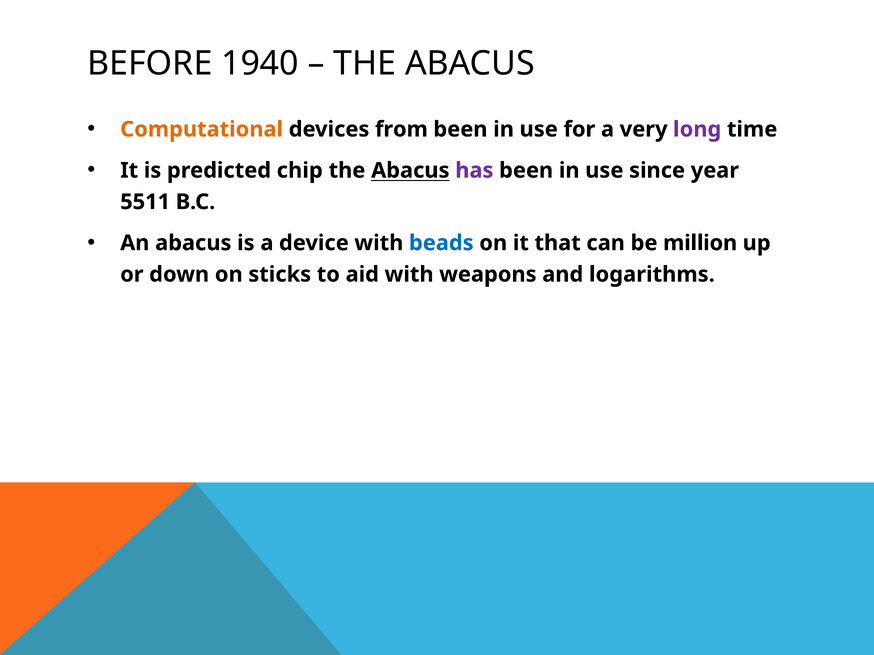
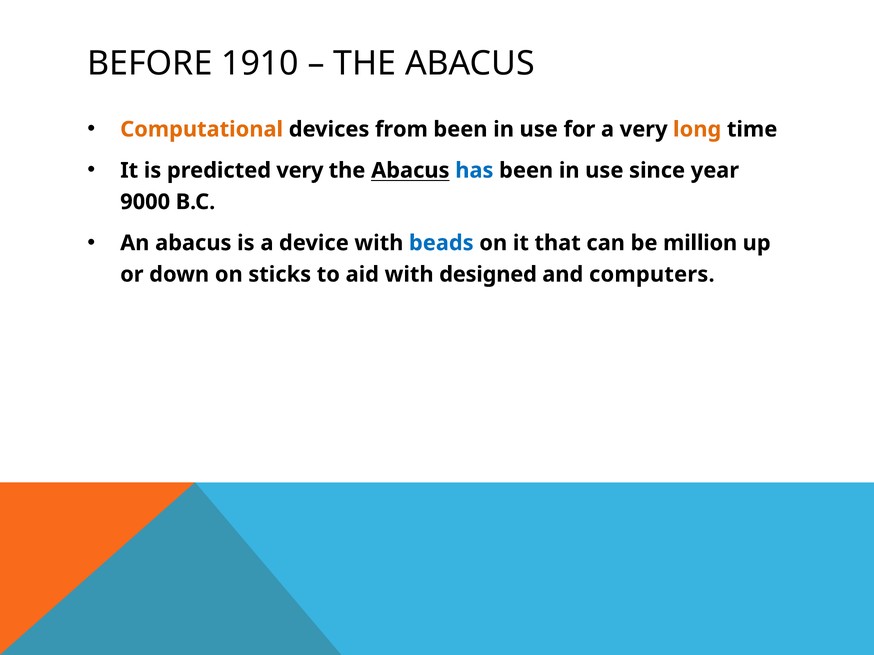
1940: 1940 -> 1910 (260, 64)
long colour: purple -> orange (697, 129)
predicted chip: chip -> very (300, 171)
has colour: purple -> blue (474, 171)
5511: 5511 -> 9000 (145, 202)
weapons: weapons -> designed (488, 275)
logarithms: logarithms -> computers (652, 275)
